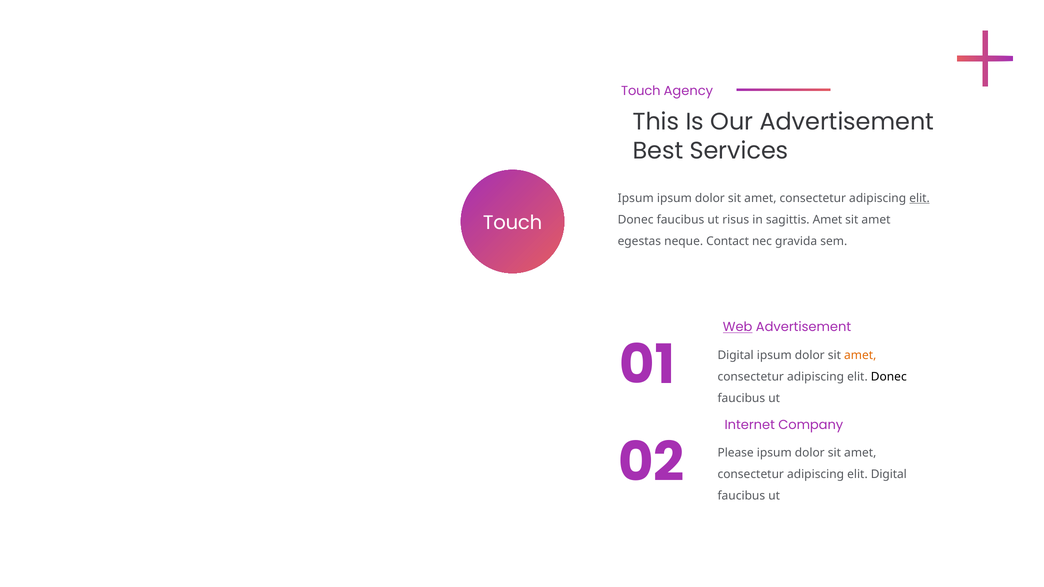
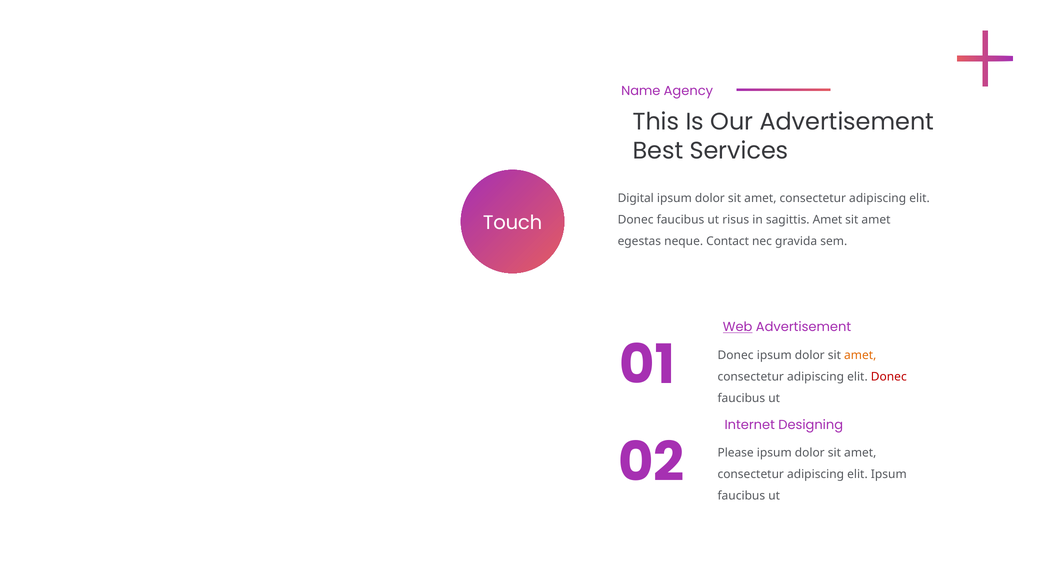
Touch: Touch -> Name (641, 91)
Ipsum: Ipsum -> Digital (636, 198)
elit underline: present -> none (920, 198)
Digital: Digital -> Donec (736, 355)
Donec colour: black -> red (889, 377)
Company: Company -> Designing (811, 425)
elit Digital: Digital -> Ipsum (889, 474)
